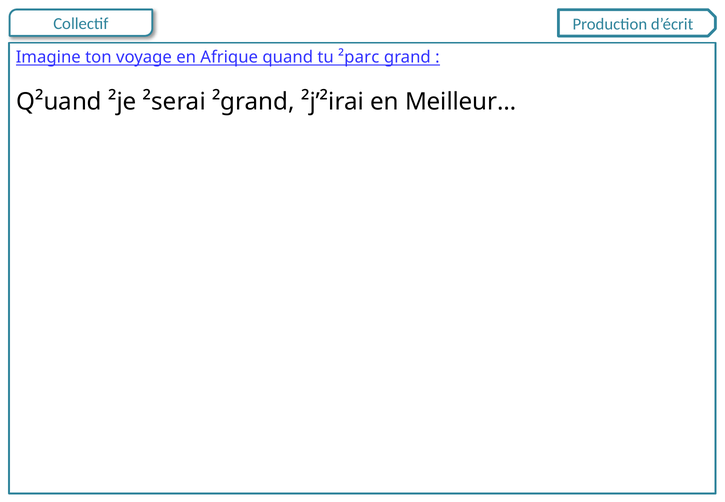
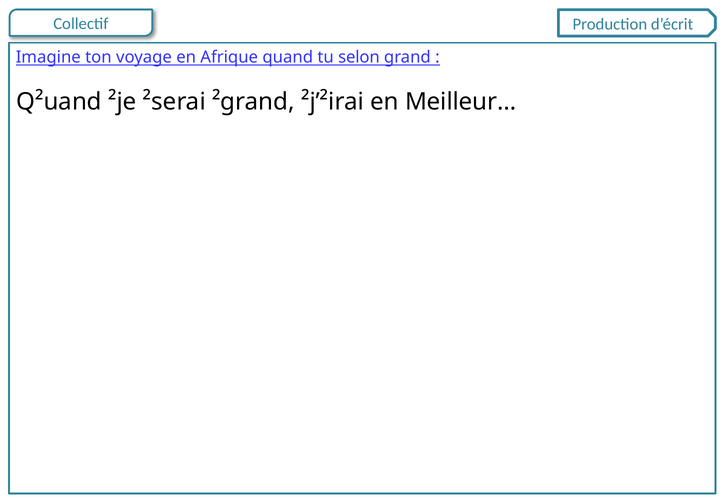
²parc: ²parc -> selon (359, 57)
